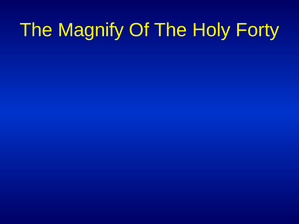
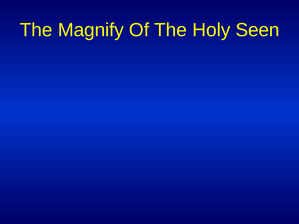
Forty: Forty -> Seen (258, 30)
